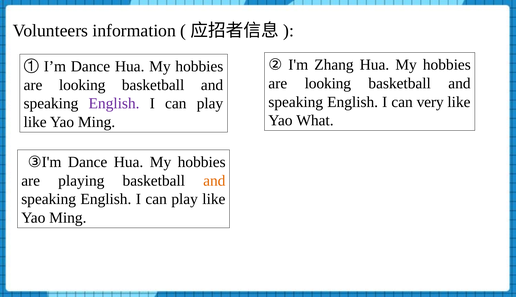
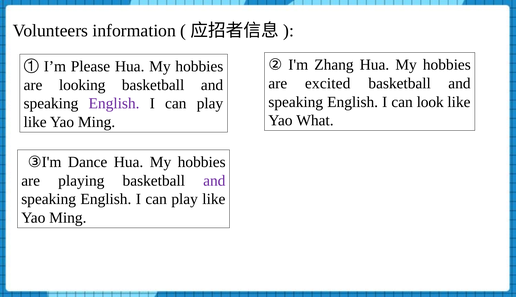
I’m Dance: Dance -> Please (90, 66)
looking: looking -> excited (328, 83)
very: very -> look (430, 102)
and colour: orange -> purple (214, 181)
